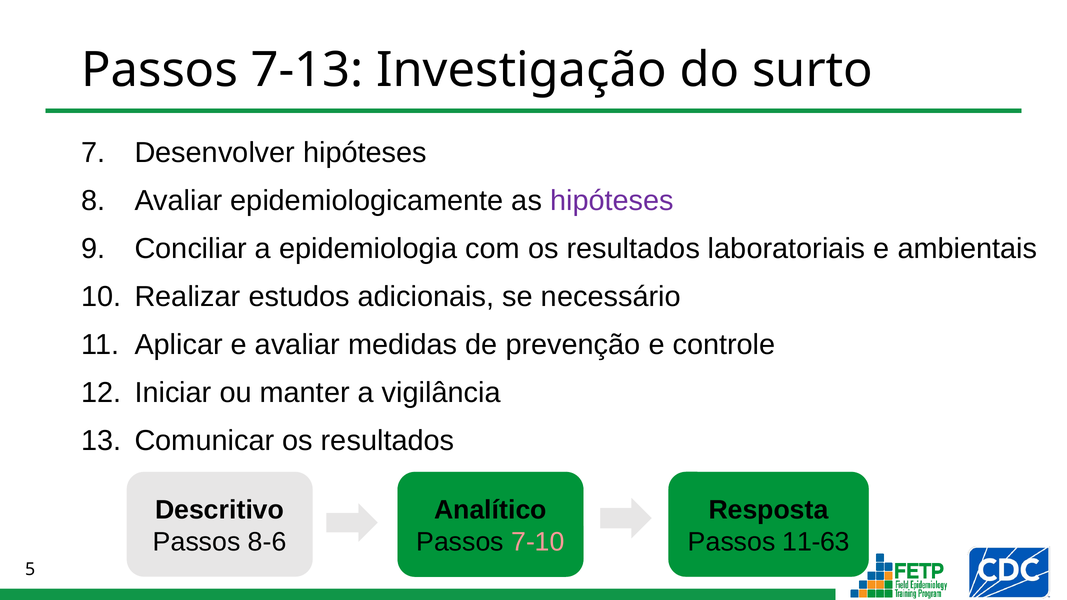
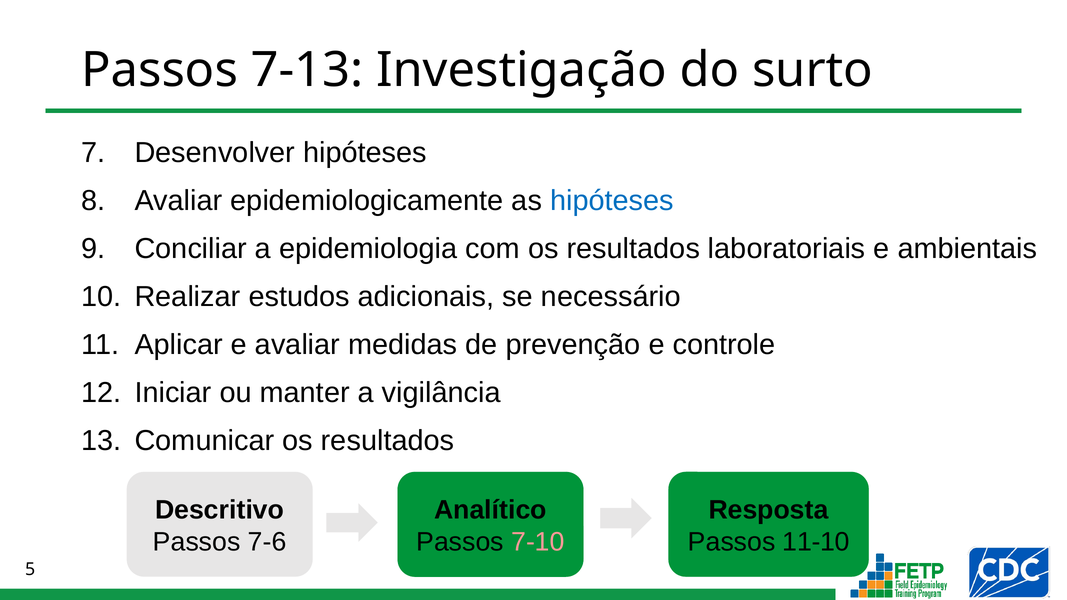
hipóteses colour: purple -> blue (612, 201)
8-6: 8-6 -> 7-6 (267, 542)
11-63: 11-63 -> 11-10 (816, 542)
